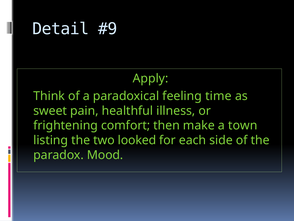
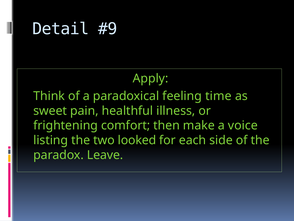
town: town -> voice (243, 125)
Mood: Mood -> Leave (105, 155)
